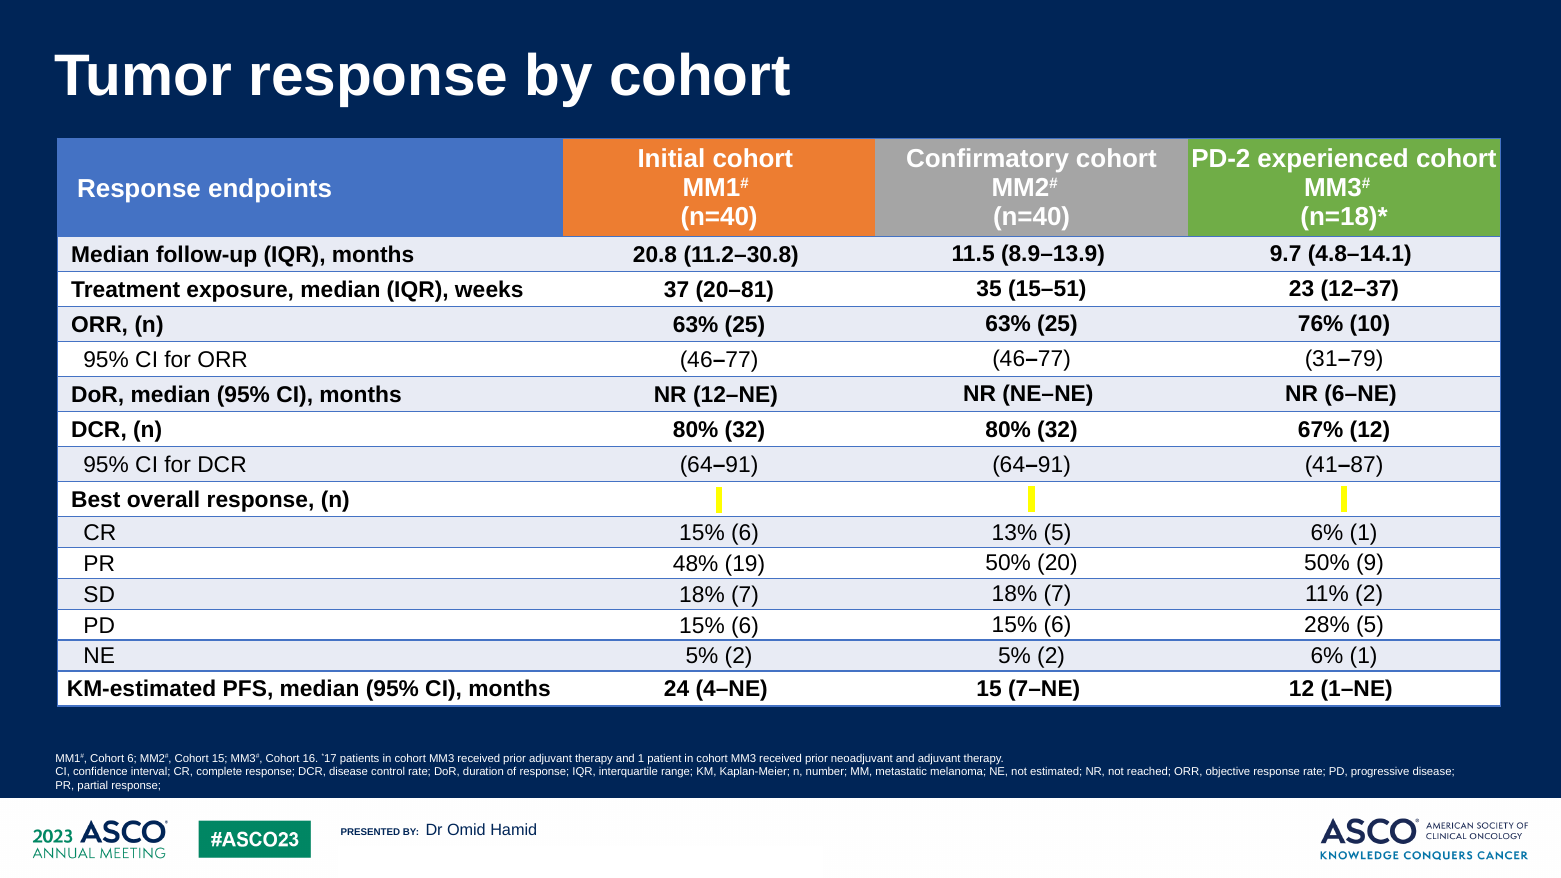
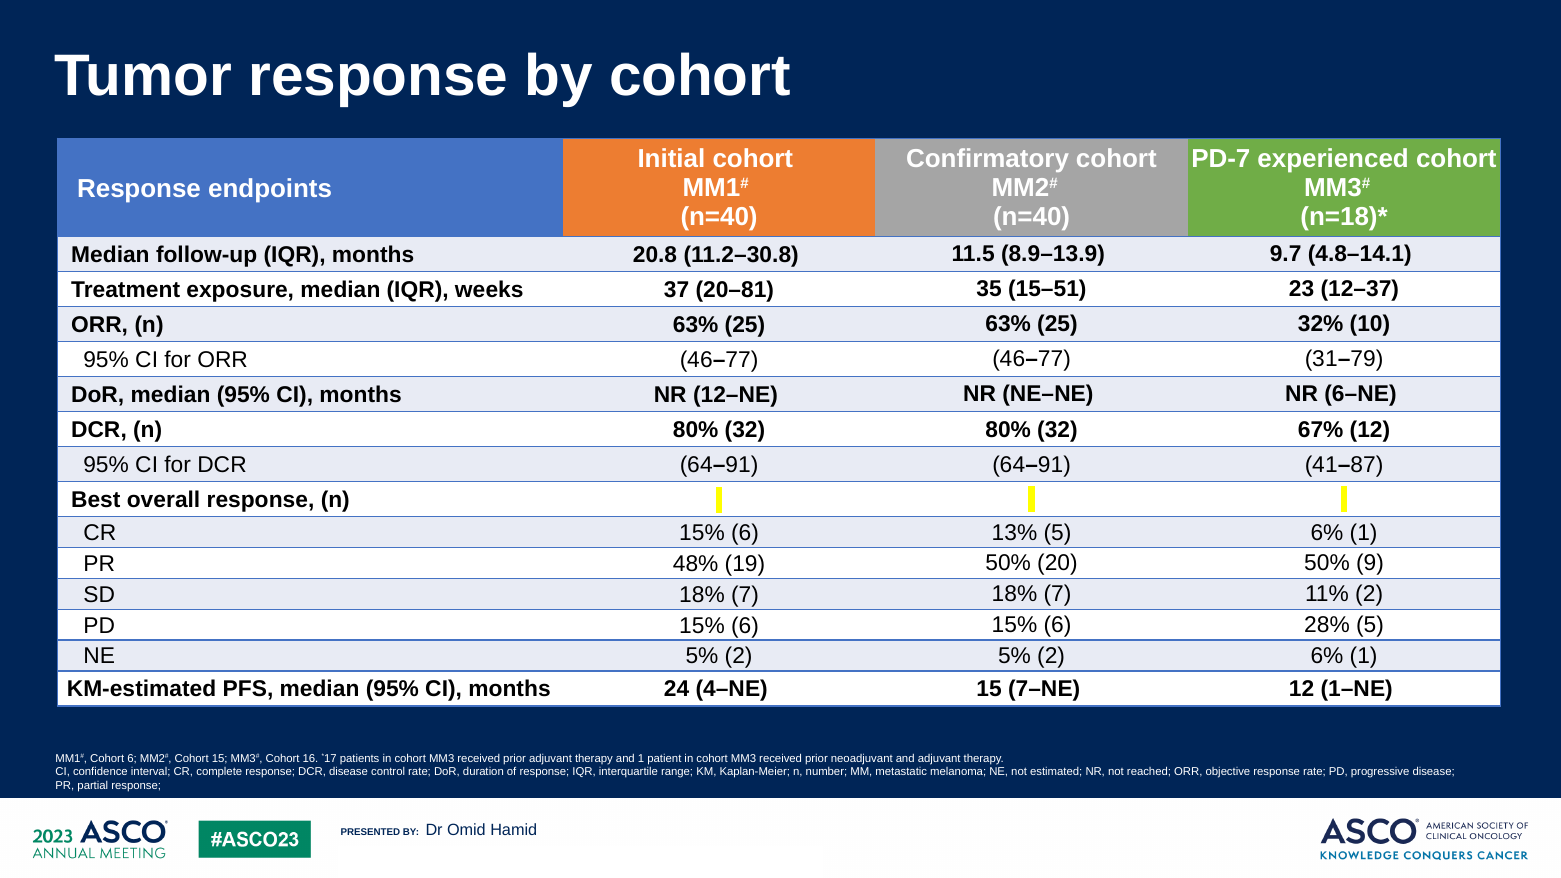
PD-2: PD-2 -> PD-7 (1221, 159)
76%: 76% -> 32% (1321, 324)
